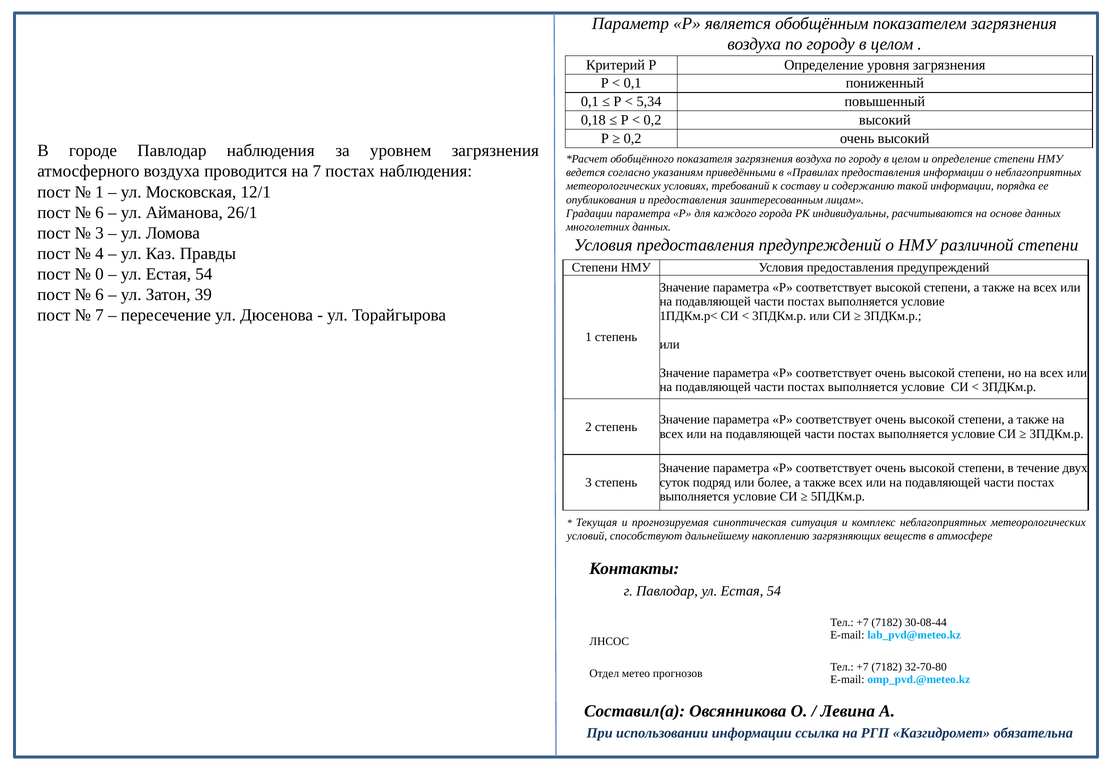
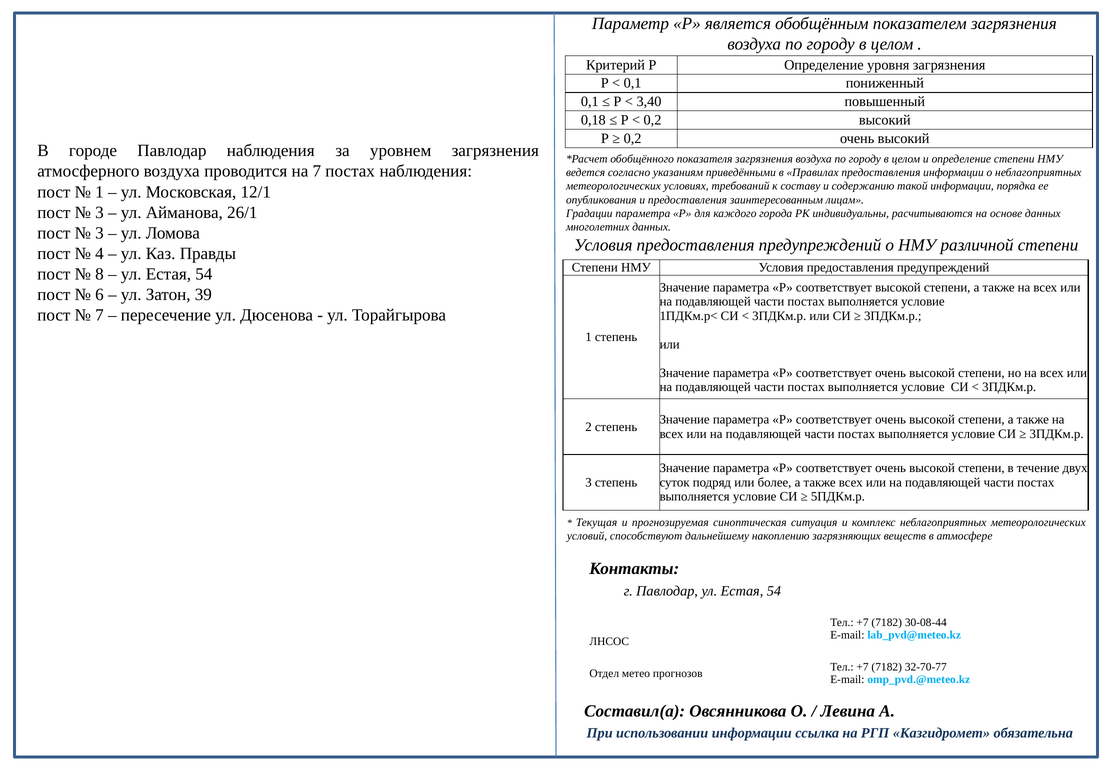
5,34: 5,34 -> 3,40 (649, 102)
6: 6 -> 3 (99, 212)
0: 0 -> 8 (99, 274)
32-70-80: 32-70-80 -> 32-70-77 (926, 667)
